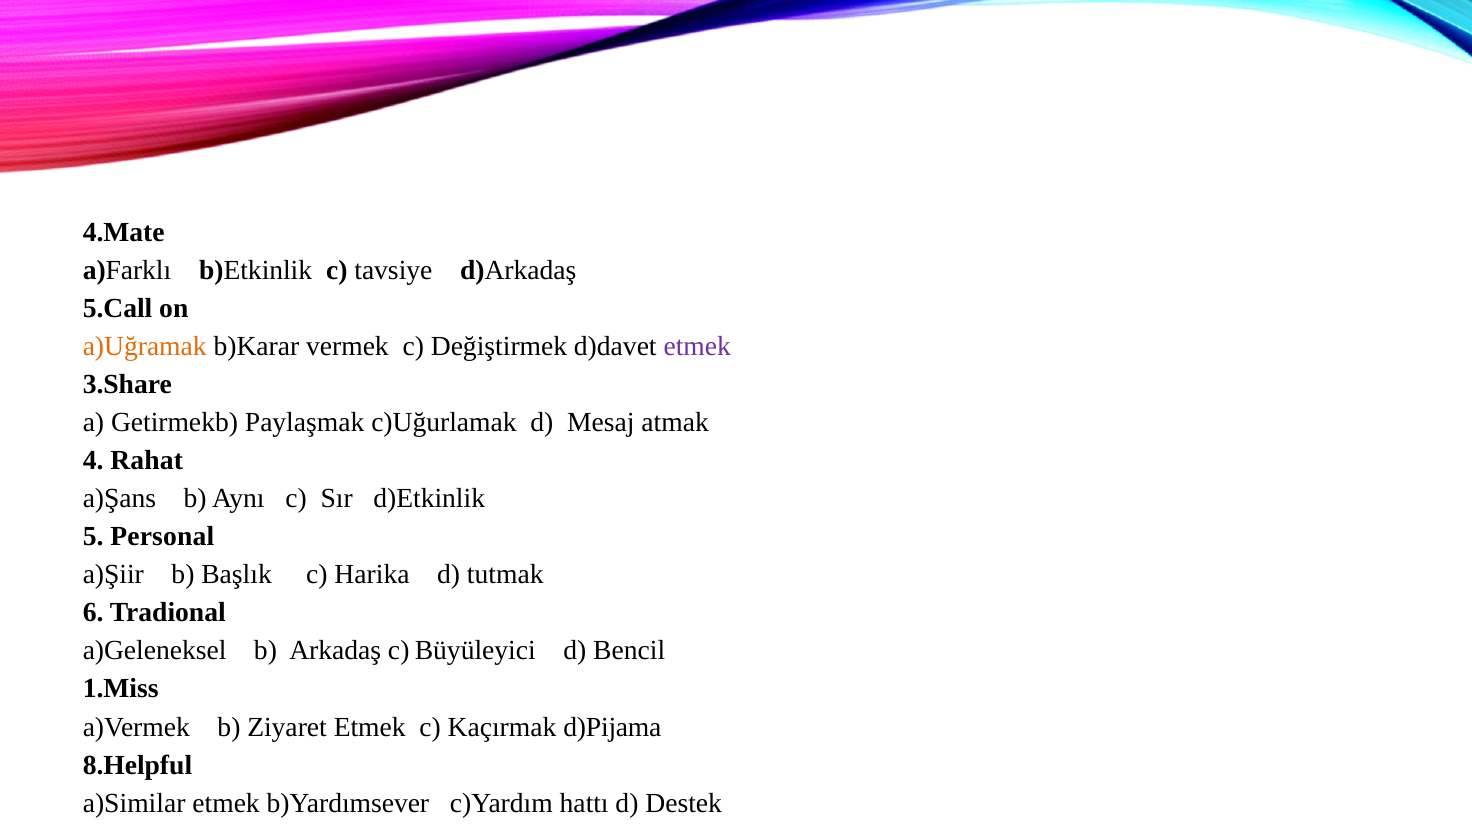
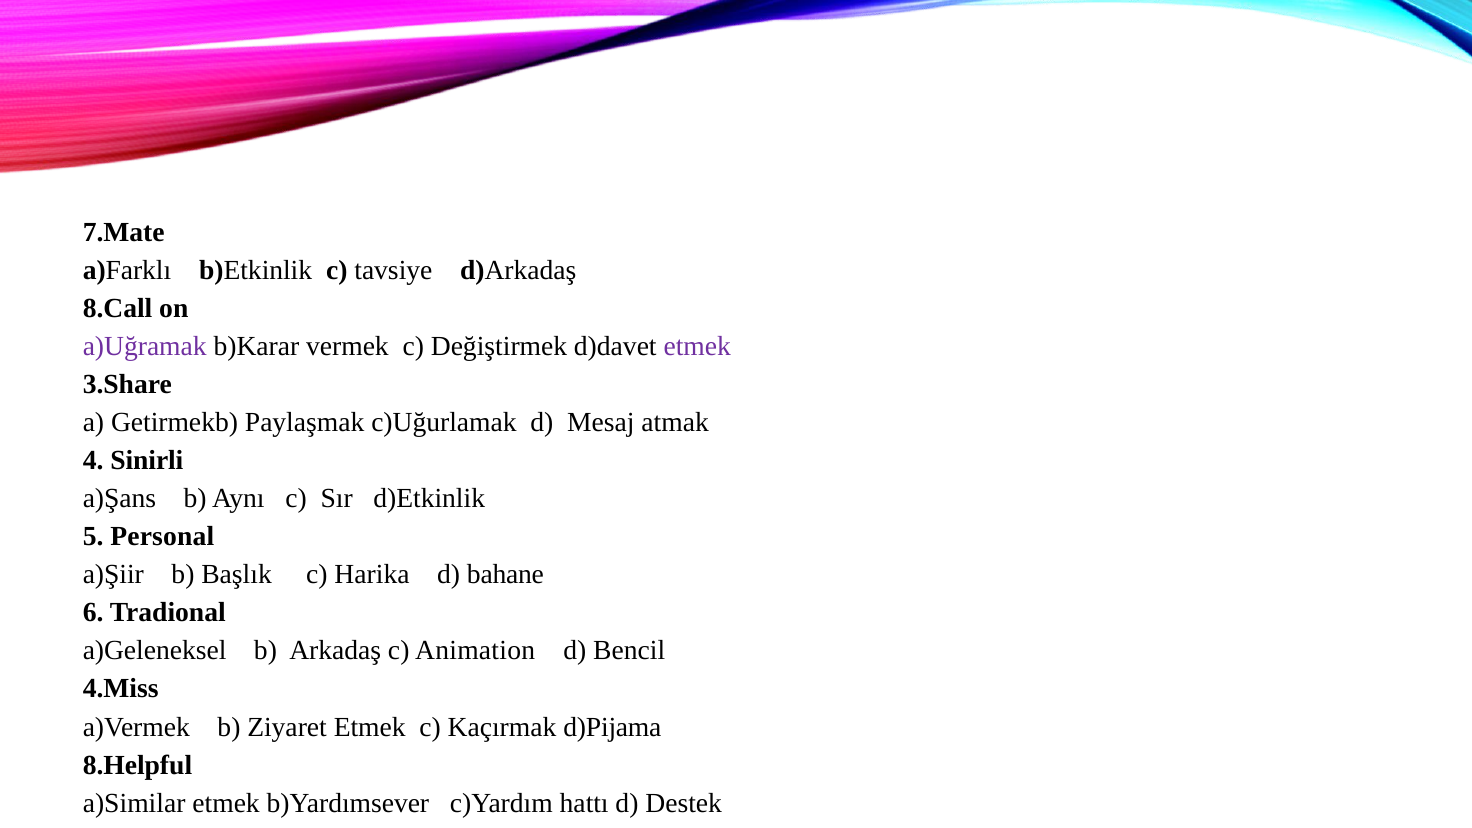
4.Mate: 4.Mate -> 7.Mate (124, 232)
5.Call: 5.Call -> 8.Call (118, 308)
a)Uğramak colour: orange -> purple (145, 346)
Rahat: Rahat -> Sinirli (147, 460)
tutmak: tutmak -> bahane (505, 575)
Büyüleyici: Büyüleyici -> Animation (475, 651)
1.Miss: 1.Miss -> 4.Miss (121, 689)
